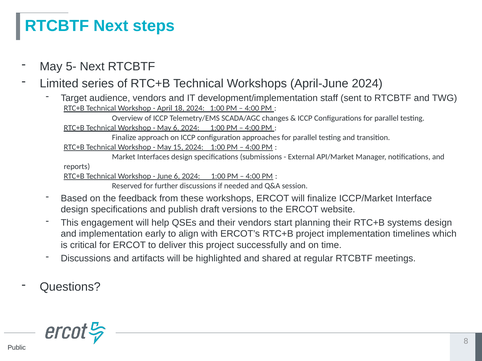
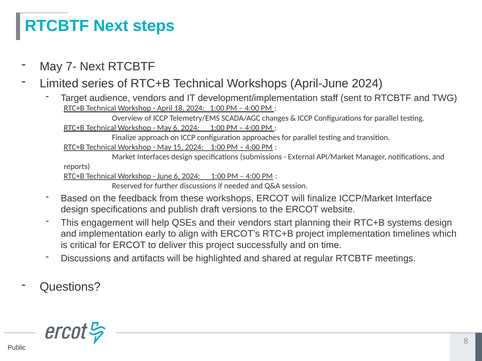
5-: 5- -> 7- (71, 67)
